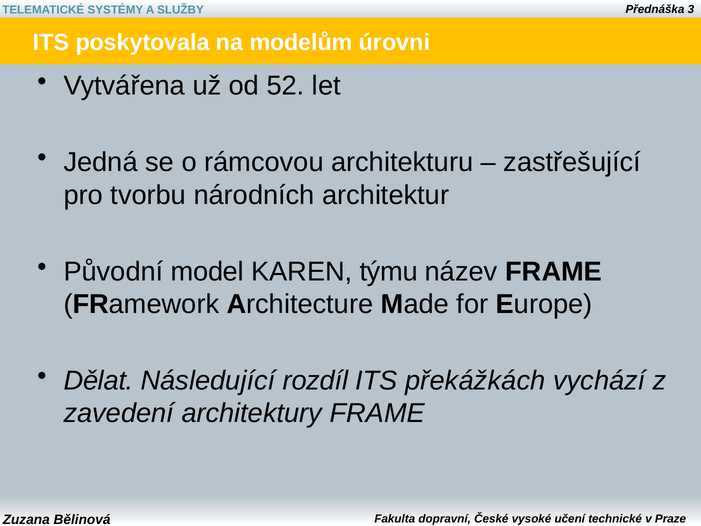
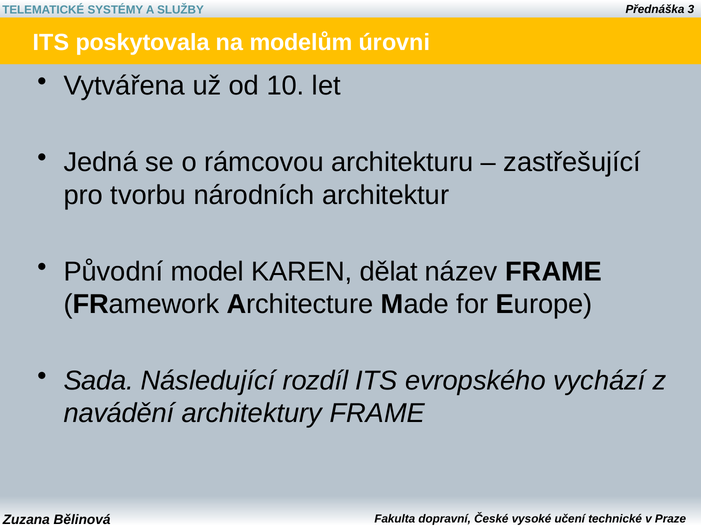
52: 52 -> 10 (286, 86)
týmu: týmu -> dělat (389, 271)
Dělat: Dělat -> Sada (99, 381)
překážkách: překážkách -> evropského (475, 381)
zavedení: zavedení -> navádění (119, 413)
